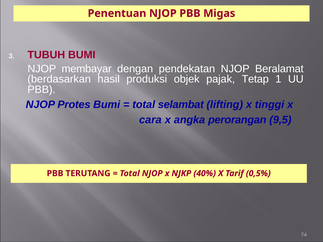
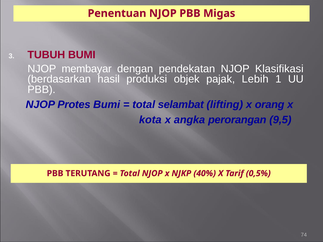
Beralamat: Beralamat -> Klasifikasi (279, 69)
Tetap: Tetap -> Lebih (255, 79)
tinggi: tinggi -> orang (270, 105)
cara: cara -> kota (150, 120)
